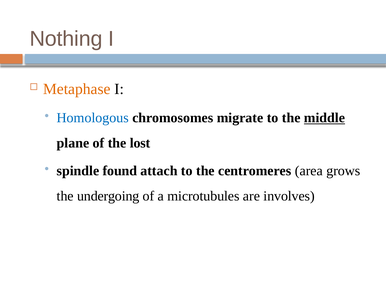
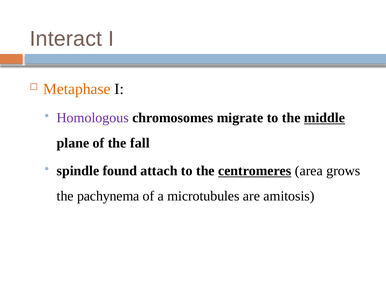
Nothing: Nothing -> Interact (66, 39)
Homologous colour: blue -> purple (93, 118)
lost: lost -> fall (140, 143)
centromeres underline: none -> present (255, 171)
undergoing: undergoing -> pachynema (108, 196)
involves: involves -> amitosis (289, 196)
